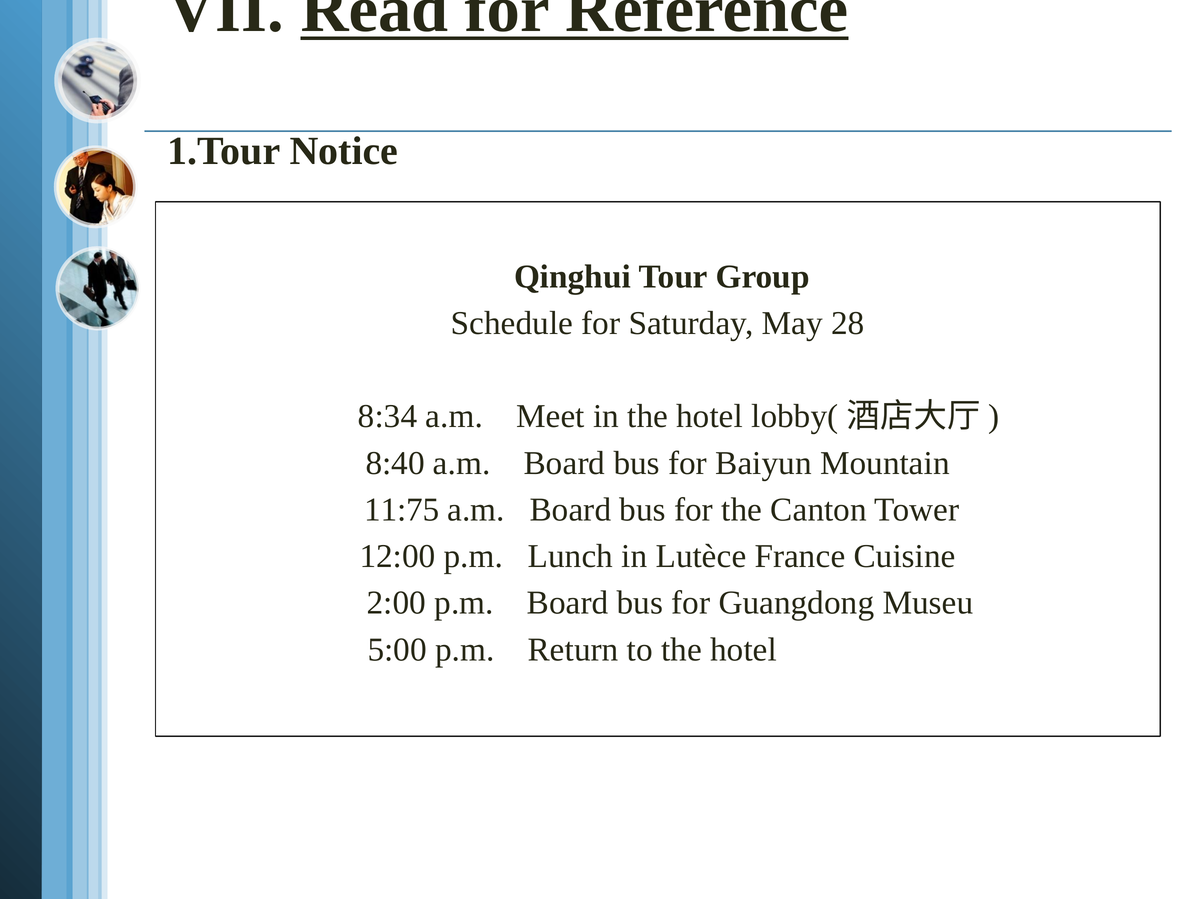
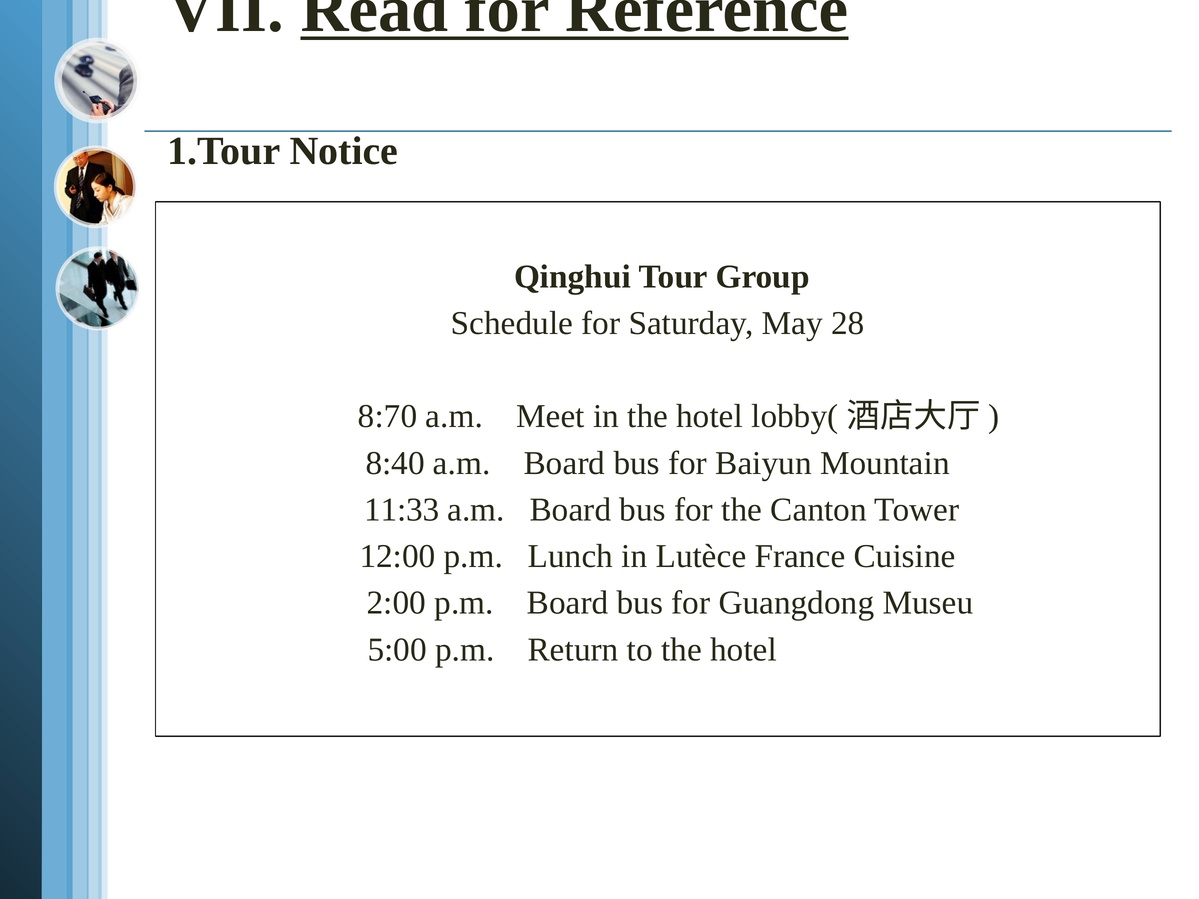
8:34: 8:34 -> 8:70 (388, 417)
11:75: 11:75 -> 11:33 (402, 510)
